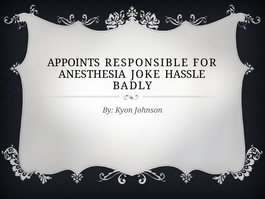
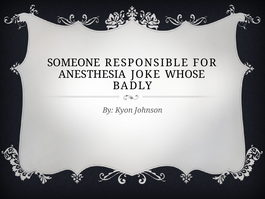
APPOINTS: APPOINTS -> SOMEONE (74, 63)
HASSLE: HASSLE -> WHOSE (185, 74)
